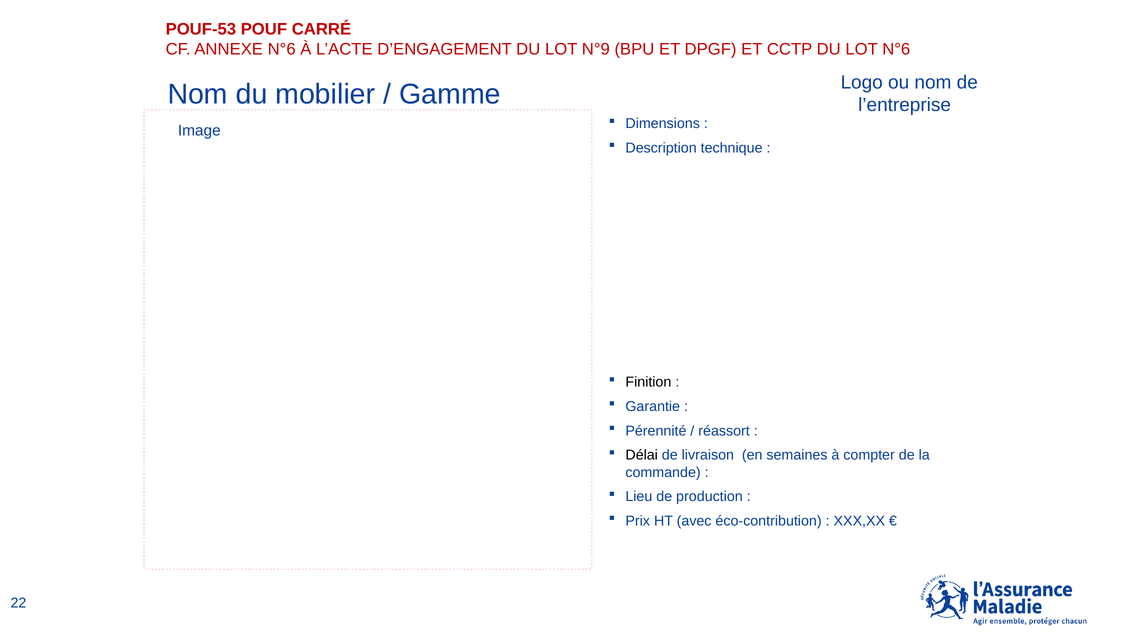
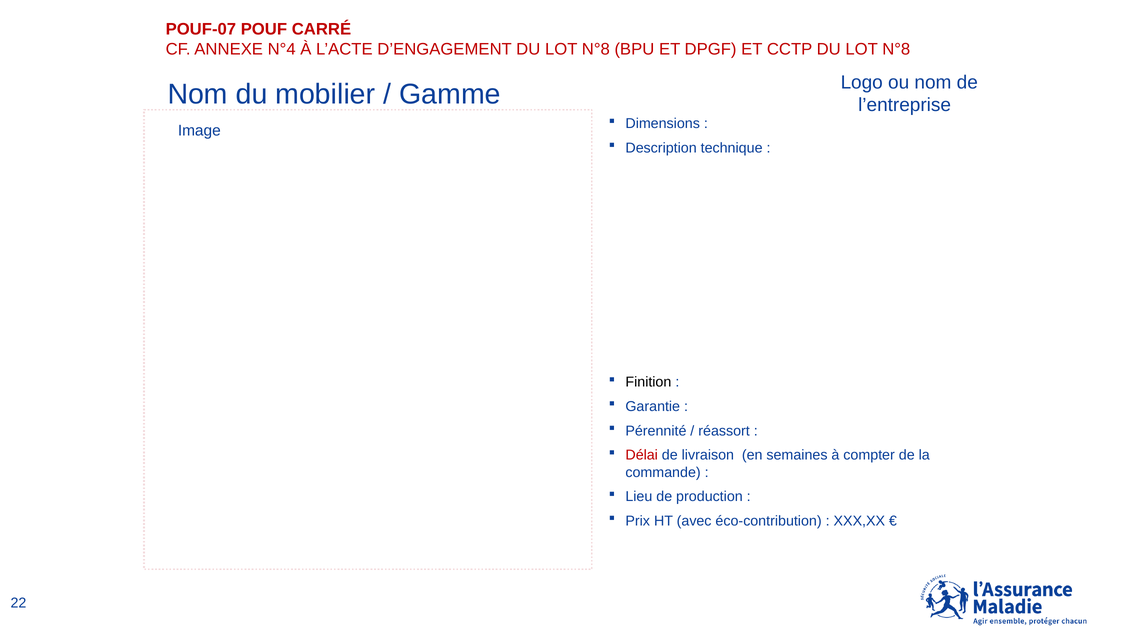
POUF-53: POUF-53 -> POUF-07 (201, 29)
ANNEXE N°6: N°6 -> N°4 (282, 49)
D’ENGAGEMENT DU LOT N°9: N°9 -> N°8 (596, 49)
CCTP DU LOT N°6: N°6 -> N°8 (896, 49)
Délai colour: black -> red (642, 455)
